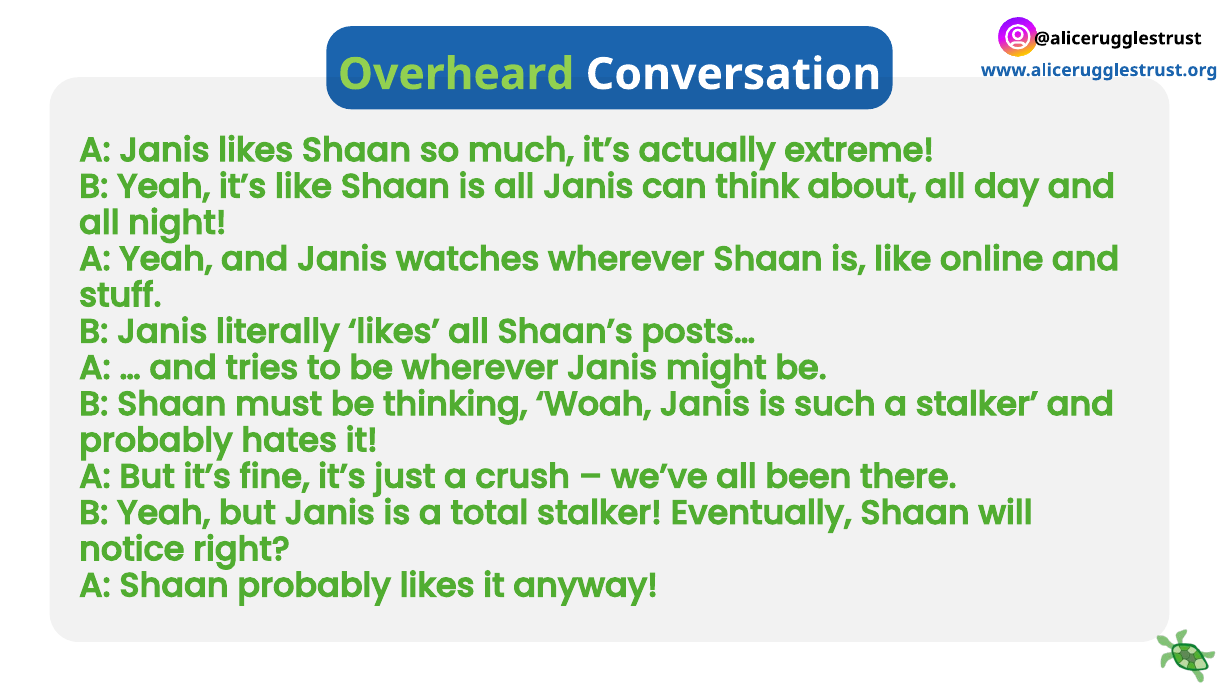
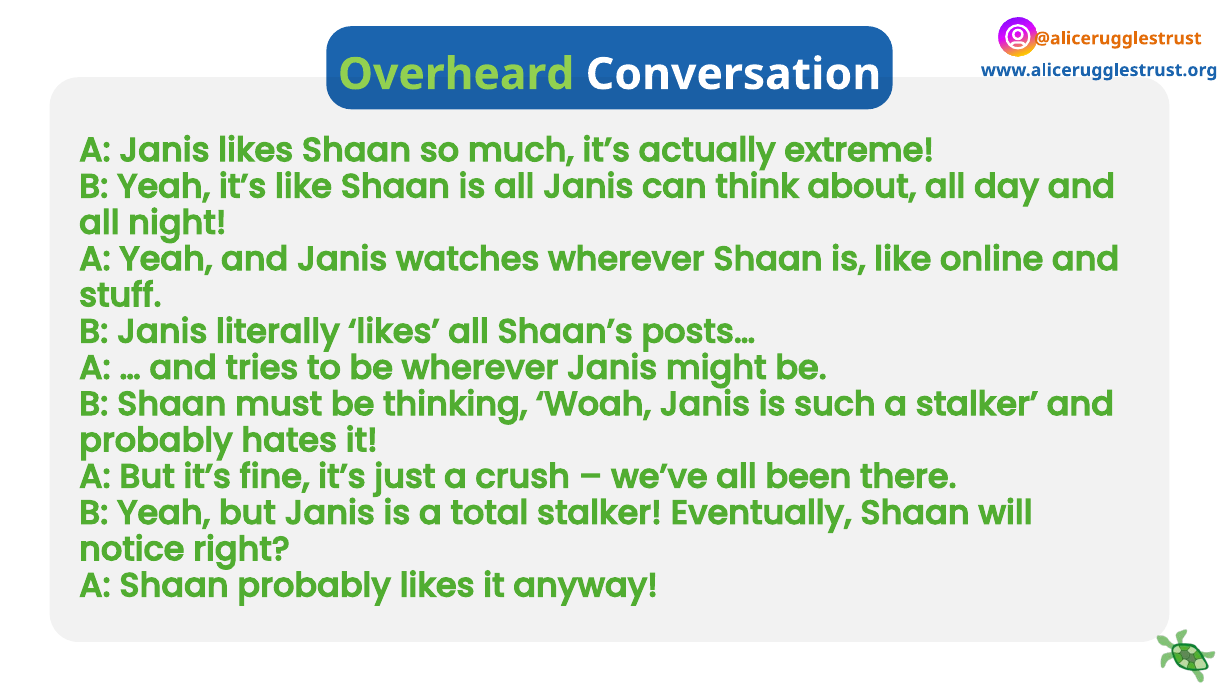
@alicerugglestrust colour: black -> orange (1118, 38)
